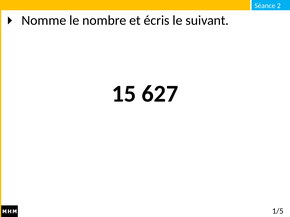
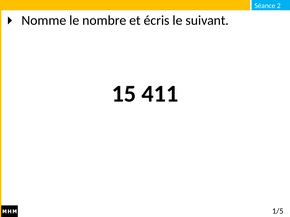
627: 627 -> 411 (160, 94)
